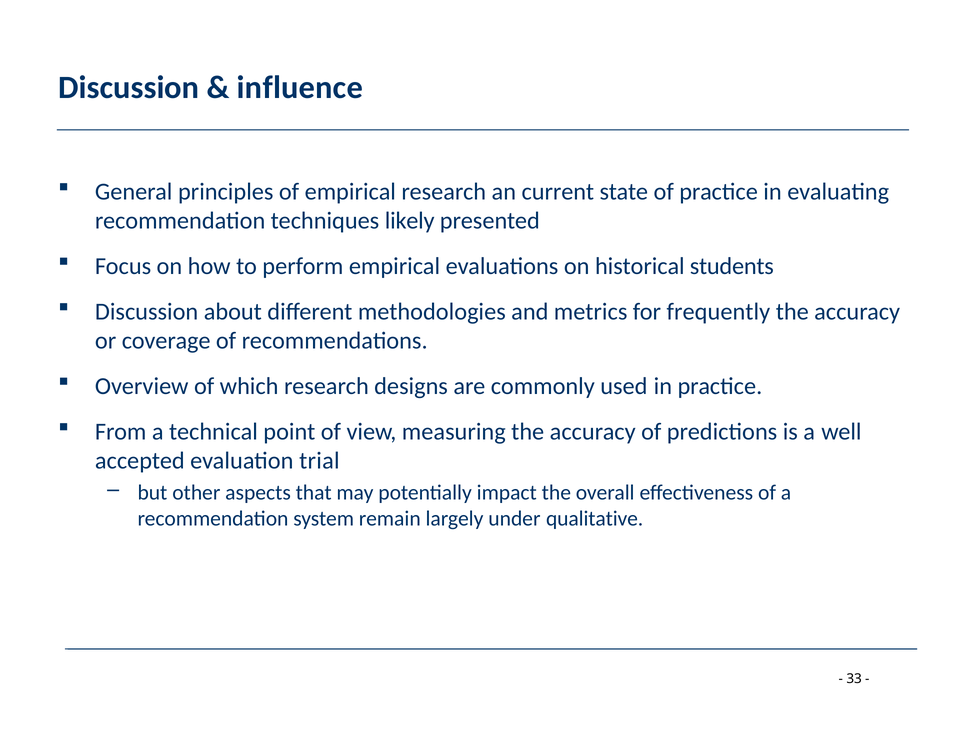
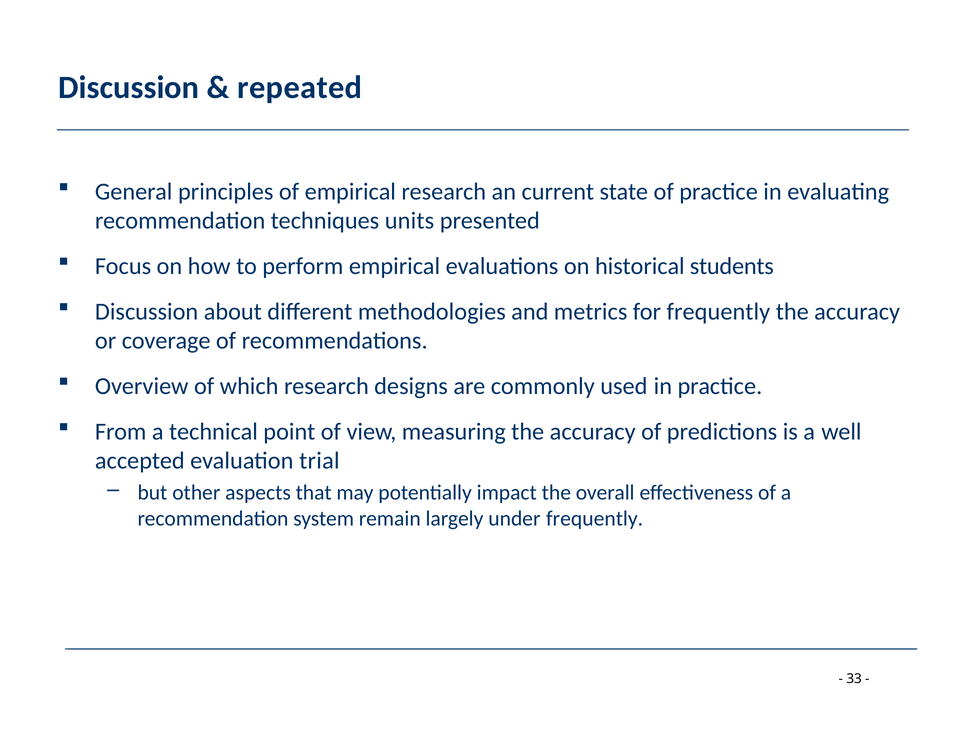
influence: influence -> repeated (300, 87)
likely: likely -> units (410, 221)
under qualitative: qualitative -> frequently (595, 519)
